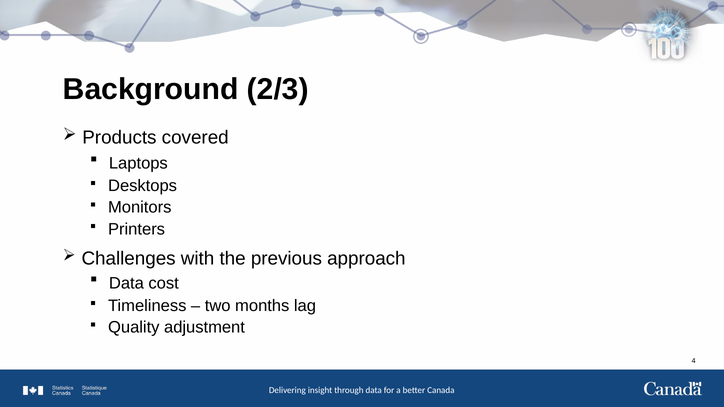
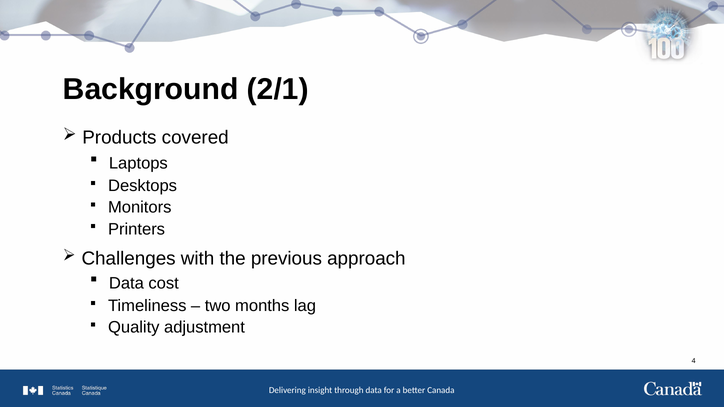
2/3: 2/3 -> 2/1 (278, 90)
